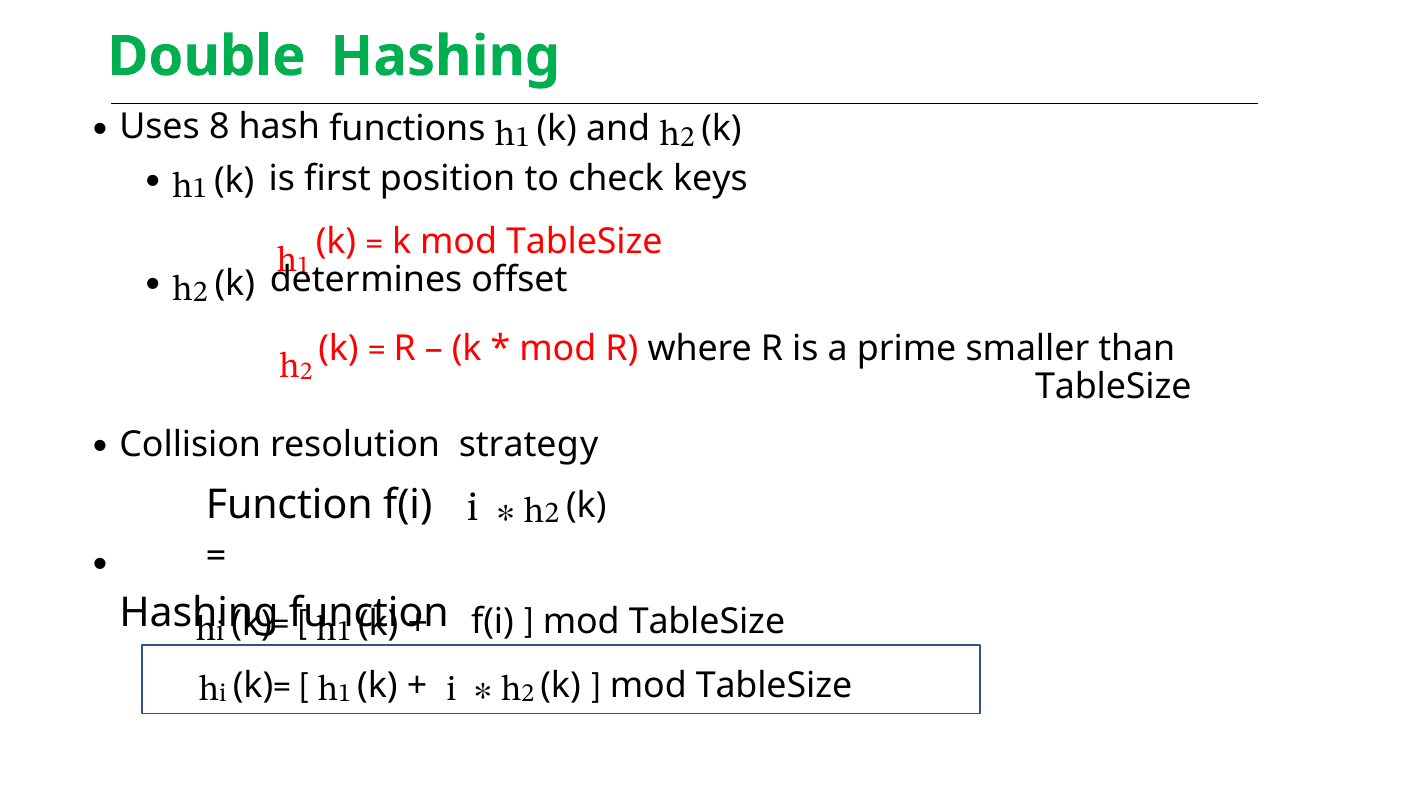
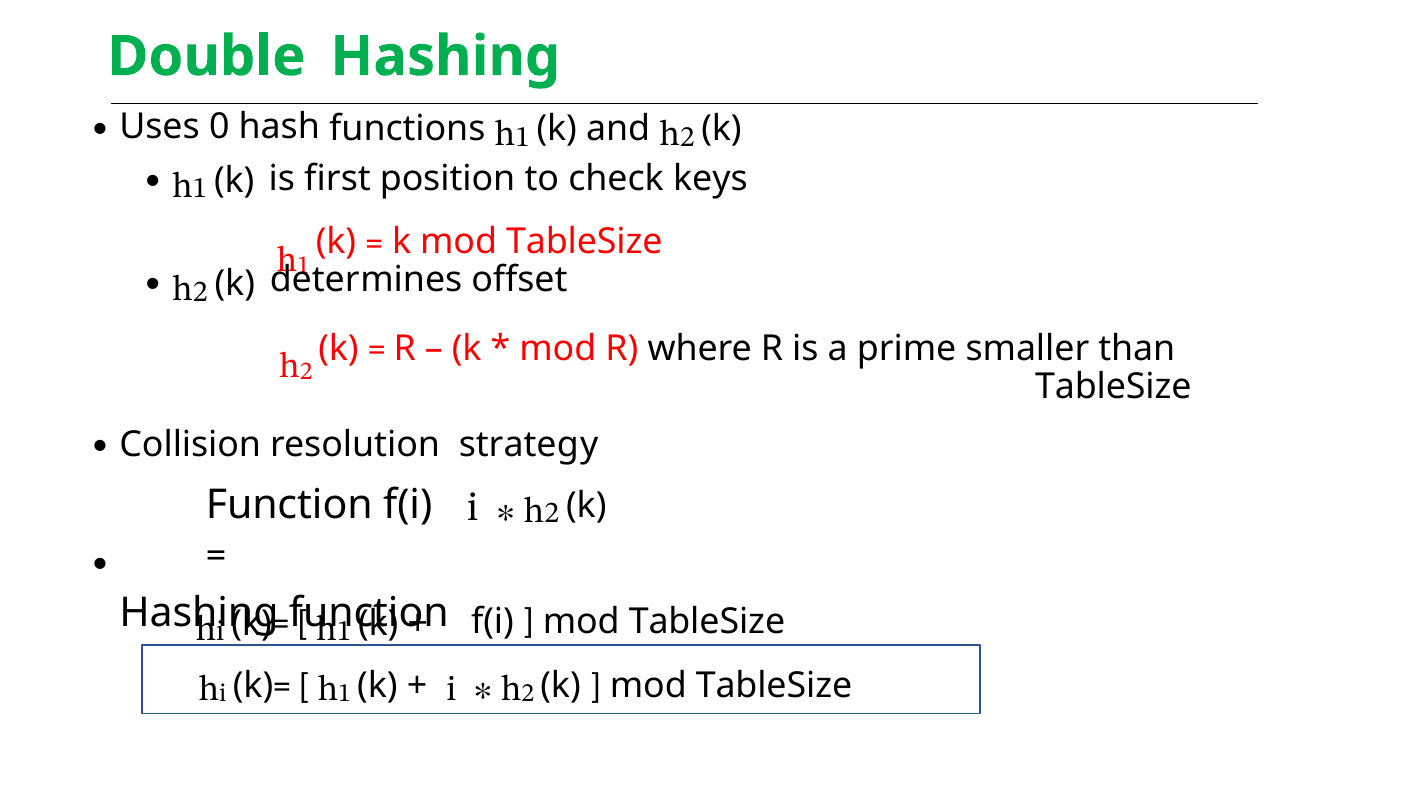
8: 8 -> 0 (219, 127)
